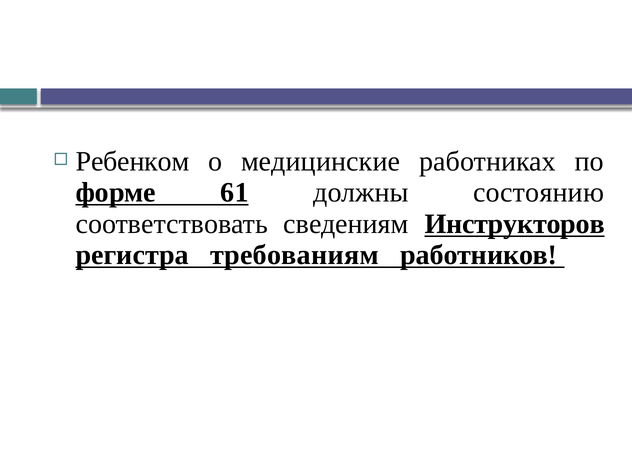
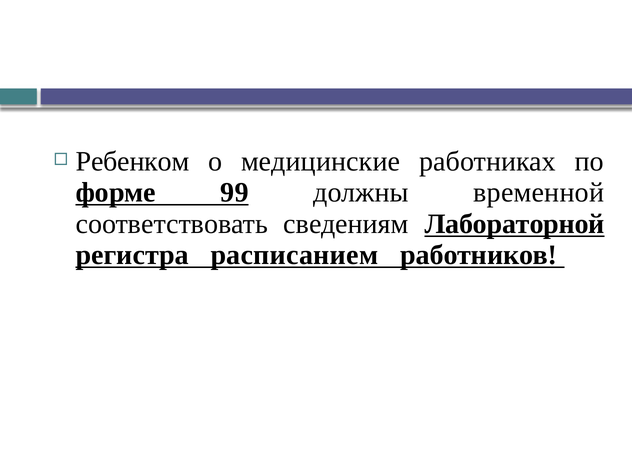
61: 61 -> 99 (234, 193)
состоянию: состоянию -> временной (539, 193)
Инструкторов: Инструкторов -> Лабораторной (515, 224)
требованиям: требованиям -> расписанием (294, 255)
